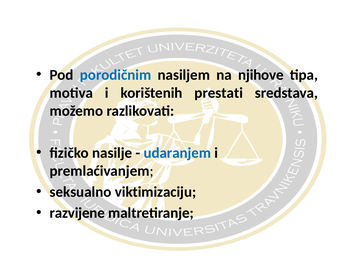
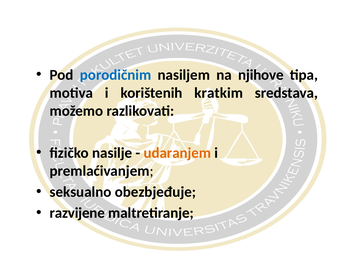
prestati: prestati -> kratkim (219, 93)
udaranjem colour: blue -> orange (177, 153)
viktimizaciju: viktimizaciju -> obezbjeđuje (155, 192)
